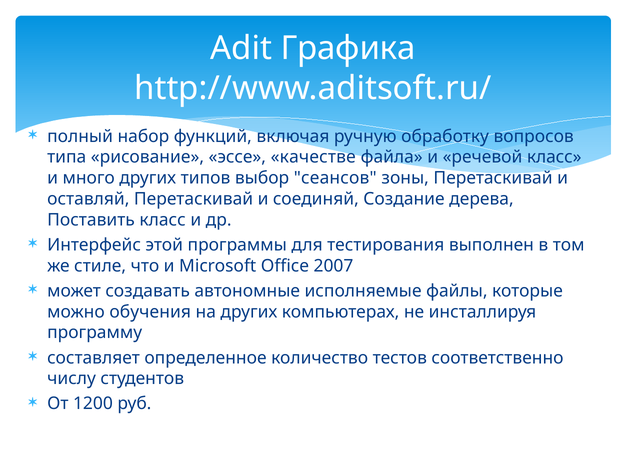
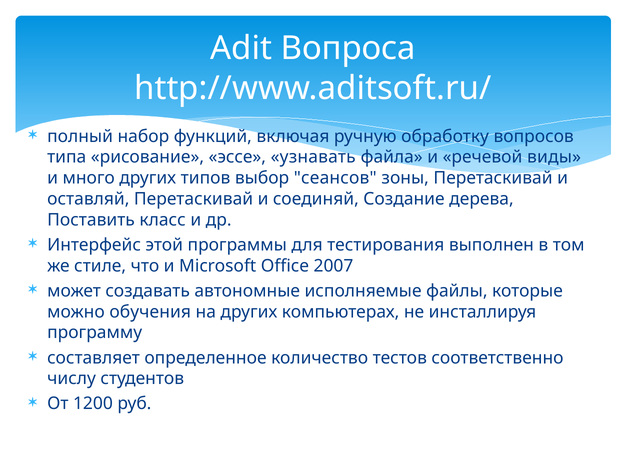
Графика: Графика -> Вопроса (348, 49)
качестве: качестве -> узнавать (313, 157)
речевой класс: класс -> виды (554, 157)
